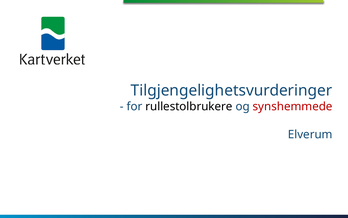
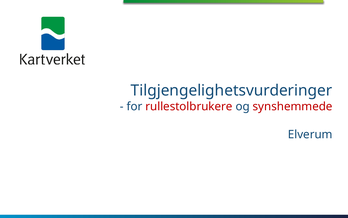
rullestolbrukere colour: black -> red (189, 106)
